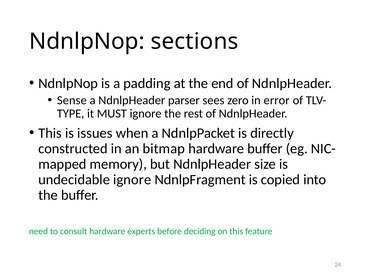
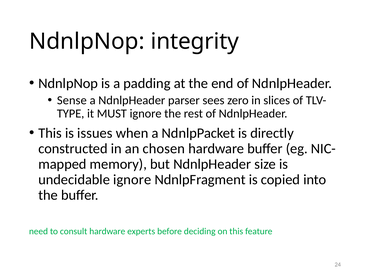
sections: sections -> integrity (195, 41)
error: error -> slices (277, 100)
bitmap: bitmap -> chosen (164, 149)
